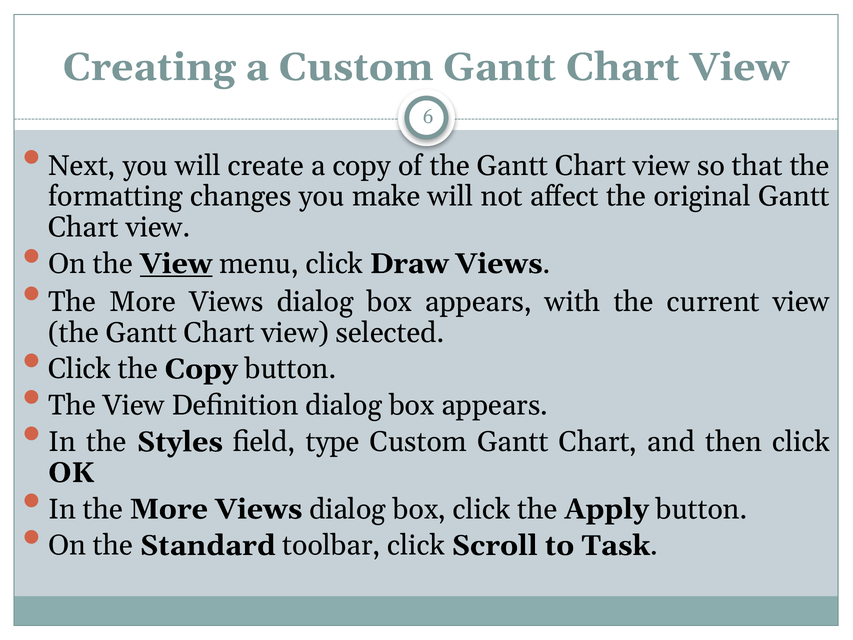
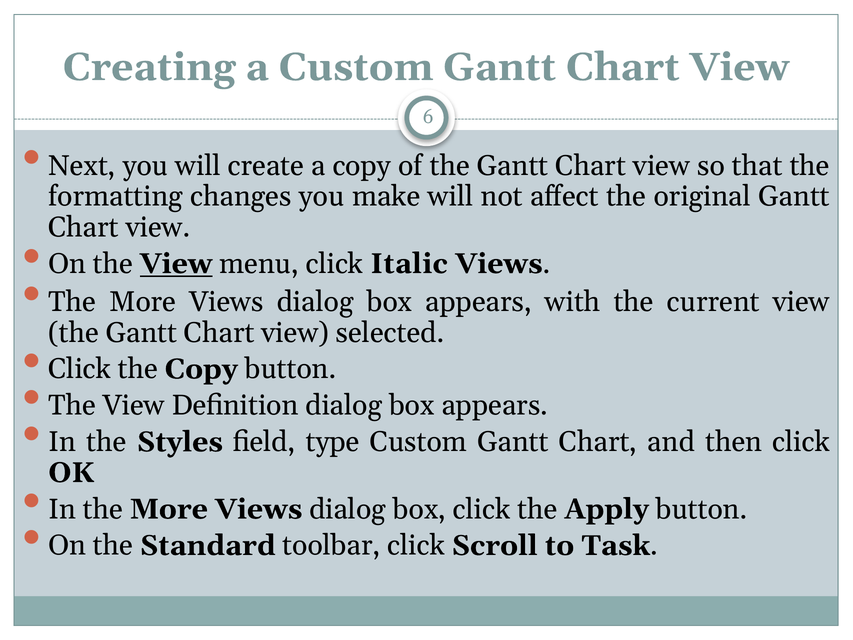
Draw: Draw -> Italic (409, 264)
